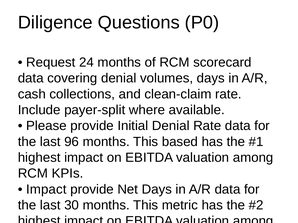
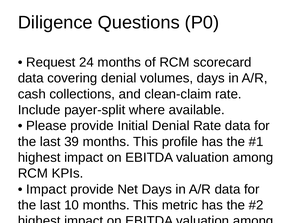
96: 96 -> 39 (72, 142)
based: based -> profile (180, 142)
30: 30 -> 10 (72, 206)
